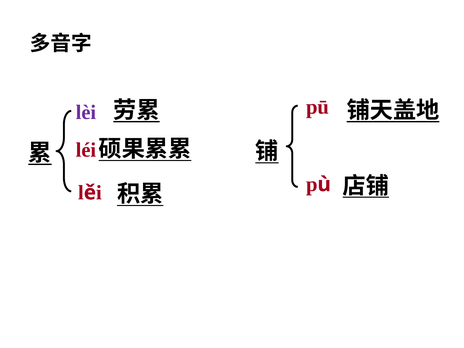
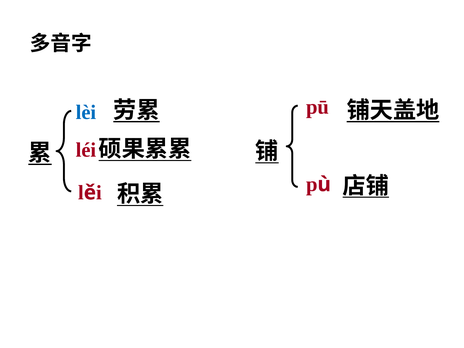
lèi colour: purple -> blue (86, 112)
